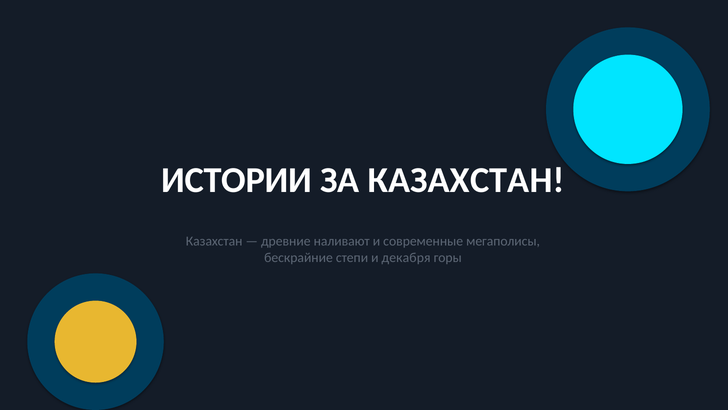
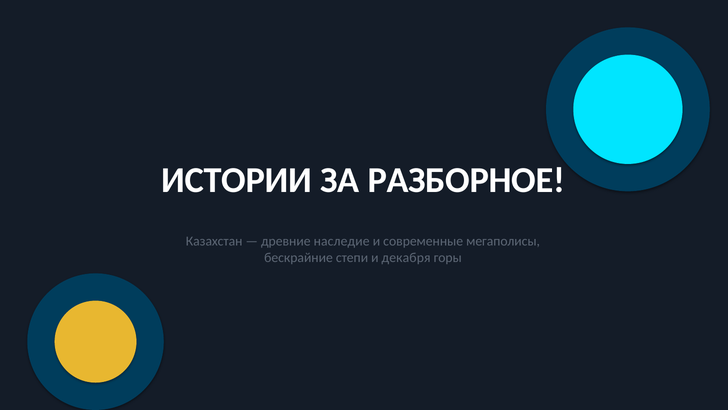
ЗА КАЗАХСТАН: КАЗАХСТАН -> РАЗБОРНОЕ (466, 180)
наливают: наливают -> наследие (342, 241)
